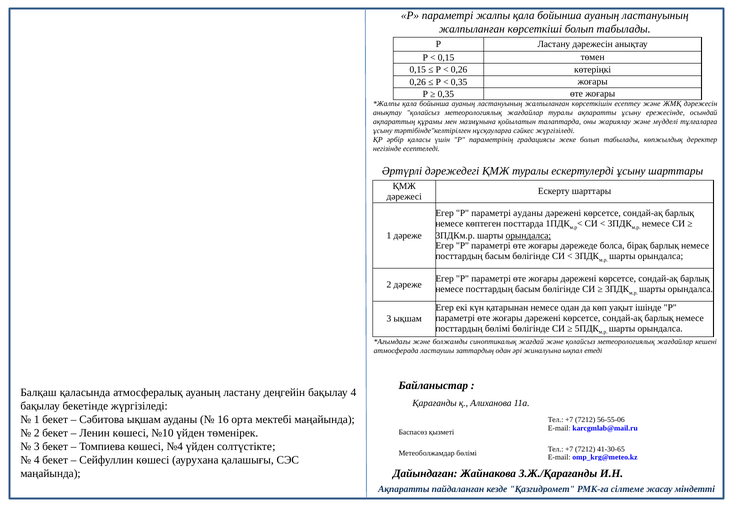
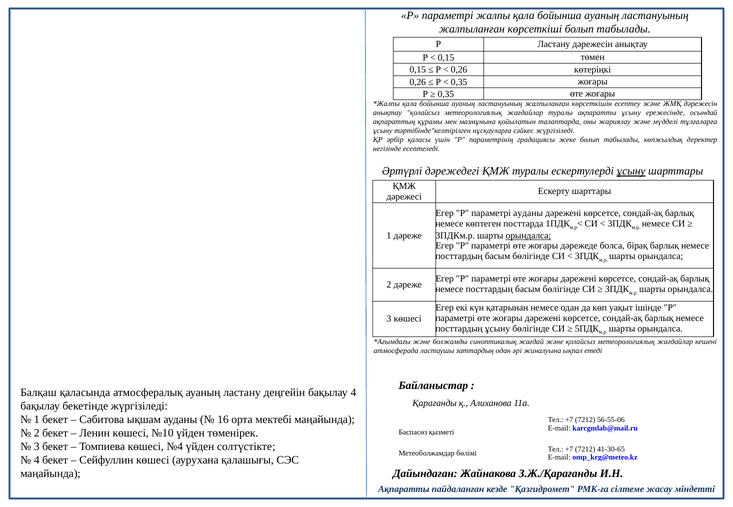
ұсыну underline: none -> present (631, 171)
3 ықшам: ықшам -> көшесі (408, 319)
посттардың бөлімі: бөлімі -> ұсыну (498, 329)
